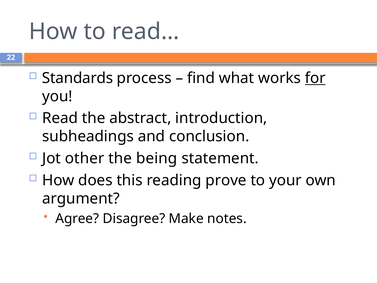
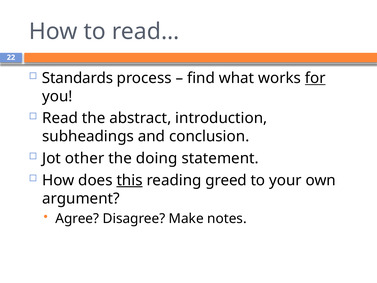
being: being -> doing (157, 158)
this underline: none -> present (130, 180)
prove: prove -> greed (226, 180)
